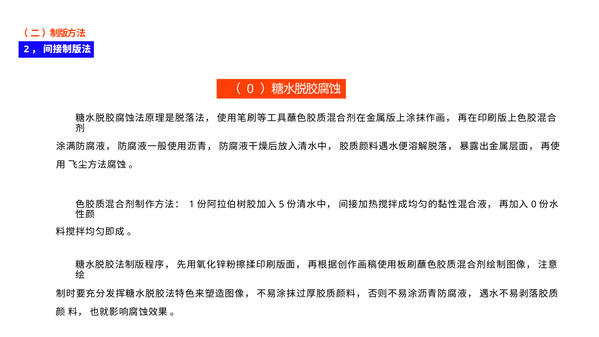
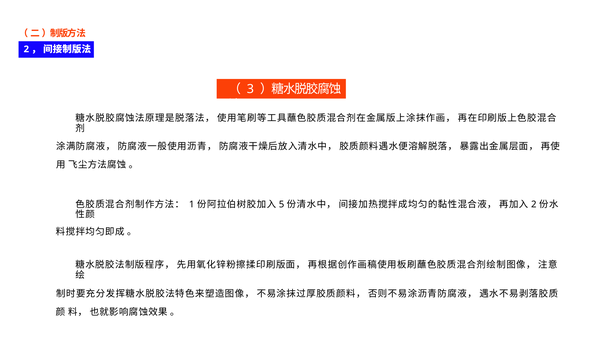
0: 0 -> 3 (250, 89)
0: 0 -> 2 (534, 204)
